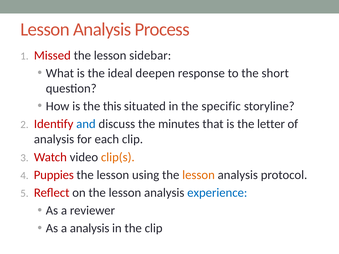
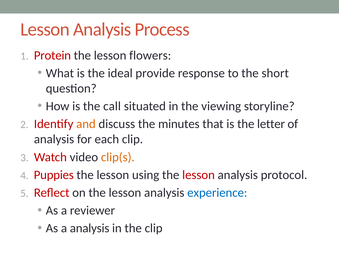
Missed: Missed -> Protein (52, 55)
sidebar: sidebar -> flowers (150, 55)
deepen: deepen -> provide (155, 73)
this: this -> call (112, 106)
specific: specific -> viewing (221, 106)
and colour: blue -> orange (86, 124)
lesson colour: orange -> red (199, 175)
